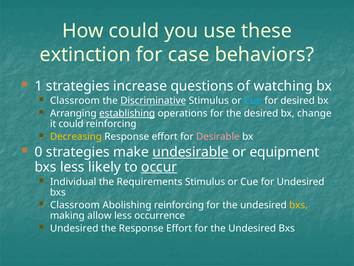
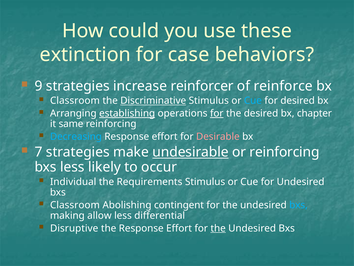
1: 1 -> 9 (38, 86)
questions: questions -> reinforcer (202, 86)
watching: watching -> reinforce (283, 86)
for underline: none -> present (217, 113)
change: change -> chapter (314, 113)
it could: could -> same (71, 124)
Decreasing colour: yellow -> light blue (76, 136)
0: 0 -> 7 (38, 152)
or equipment: equipment -> reinforcing (284, 152)
occur underline: present -> none (159, 167)
Abolishing reinforcing: reinforcing -> contingent (179, 205)
bxs colour: yellow -> light blue (298, 205)
occurrence: occurrence -> differential (160, 215)
Undesired: Undesired -> Disruptive (74, 228)
the underline: none -> present (218, 228)
